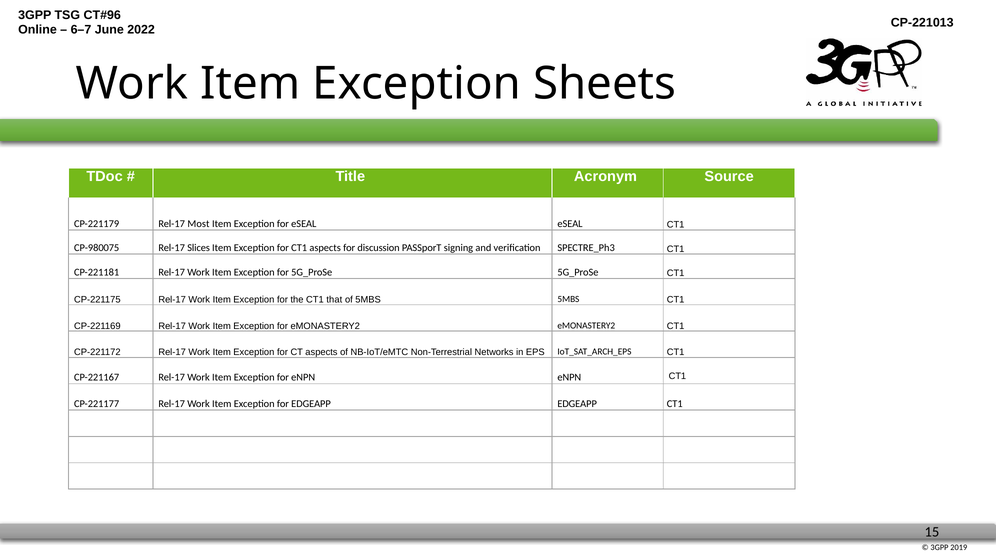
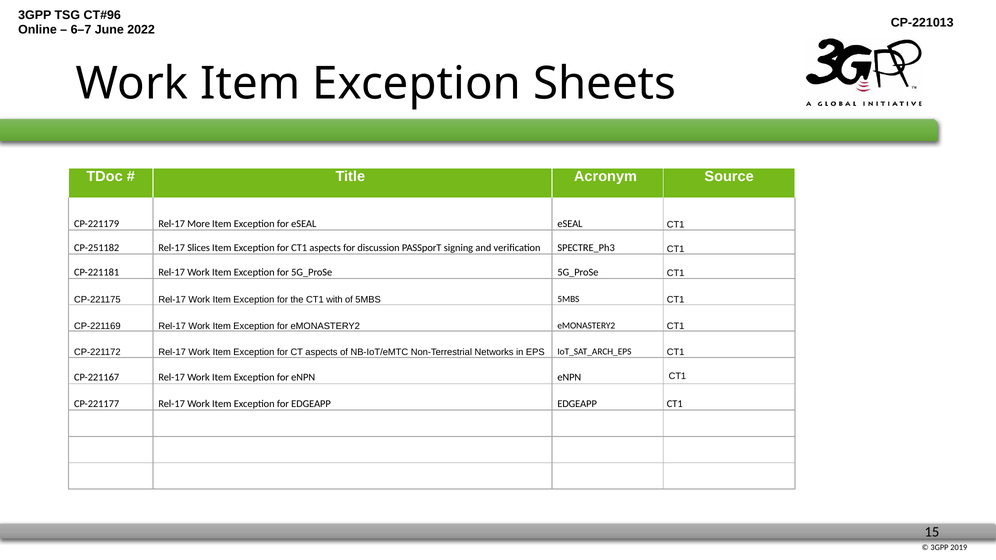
Most: Most -> More (199, 224)
CP-980075: CP-980075 -> CP-251182 (97, 248)
that: that -> with (334, 300)
